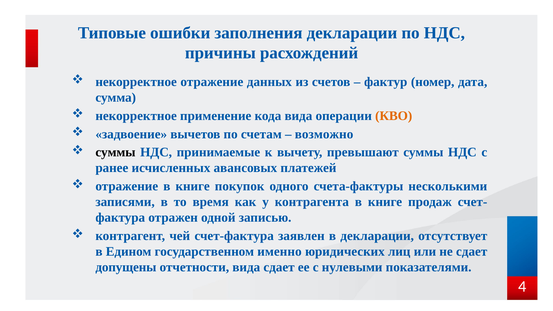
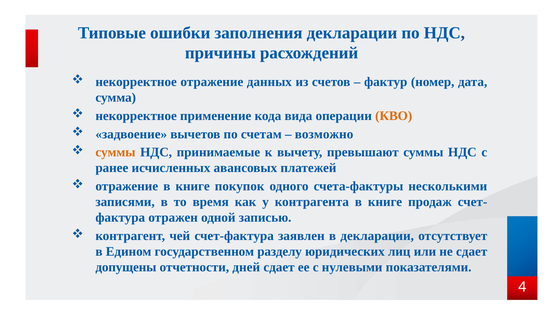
суммы colour: black -> orange (115, 152)
именно: именно -> разделу (280, 252)
отчетности вида: вида -> дней (246, 267)
